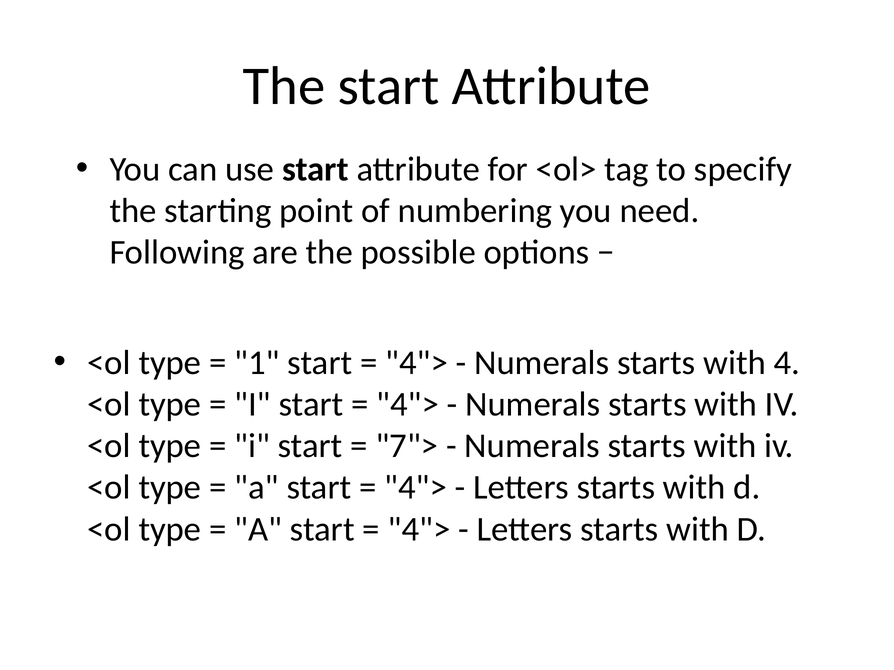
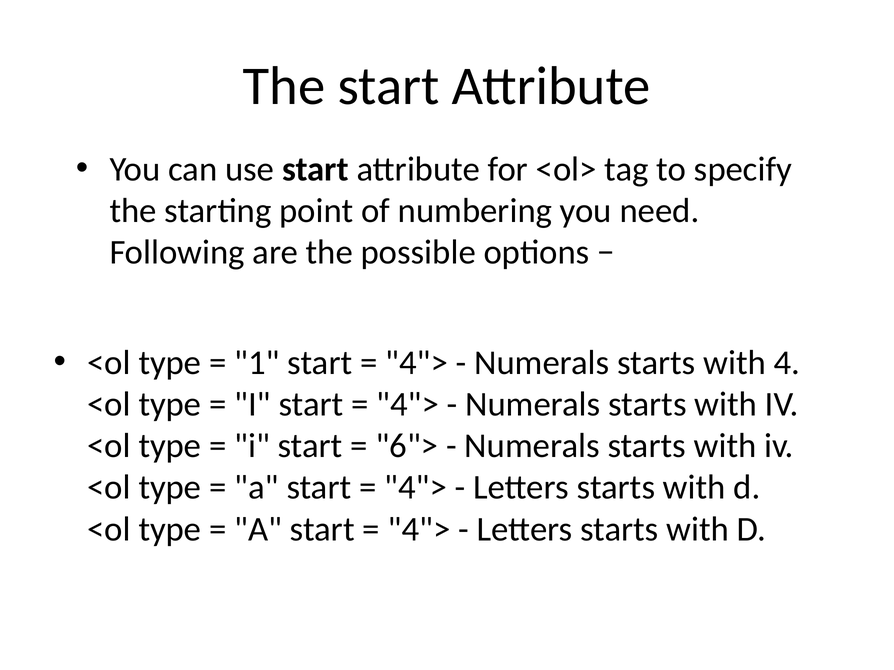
7">: 7"> -> 6"> (407, 446)
